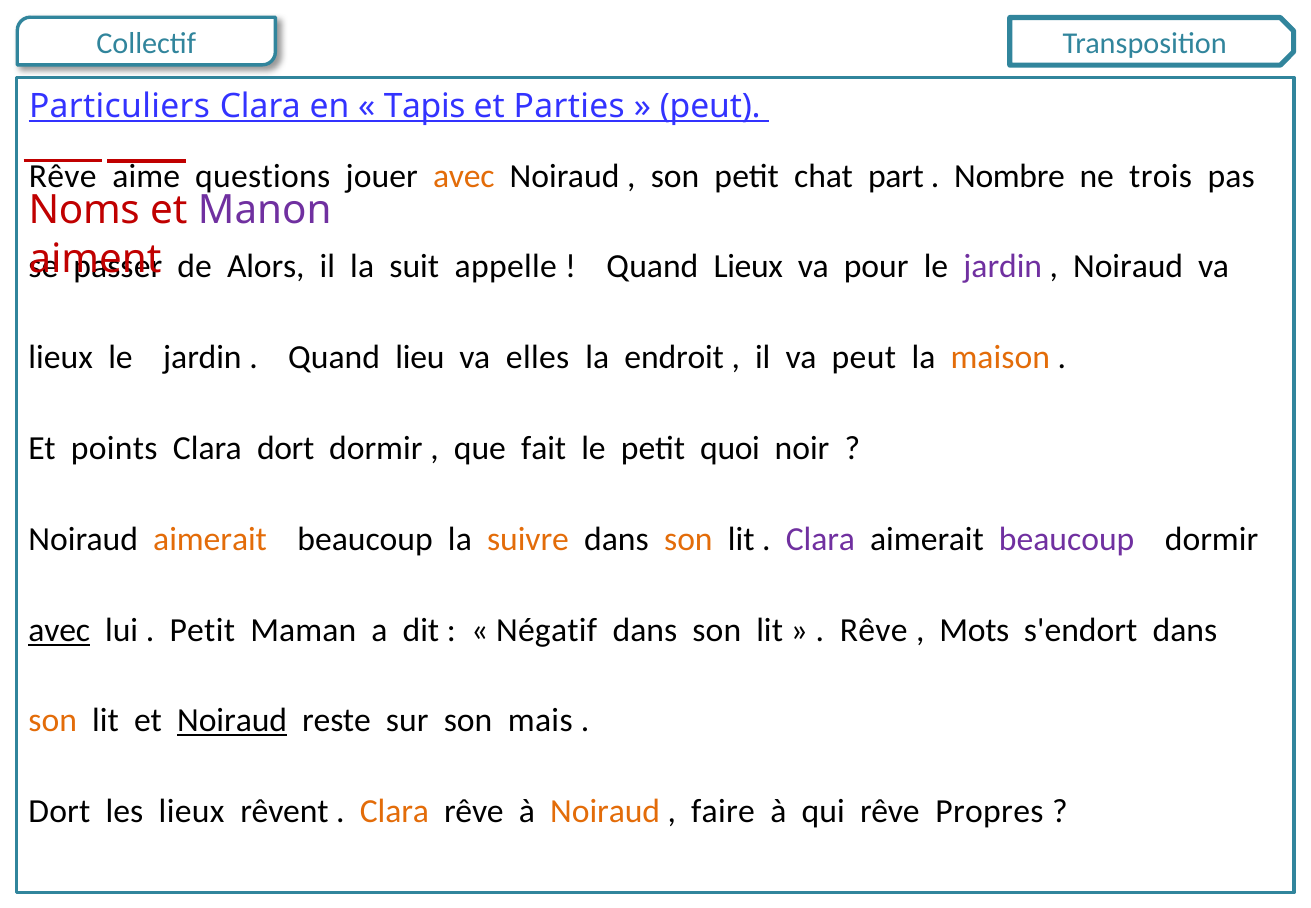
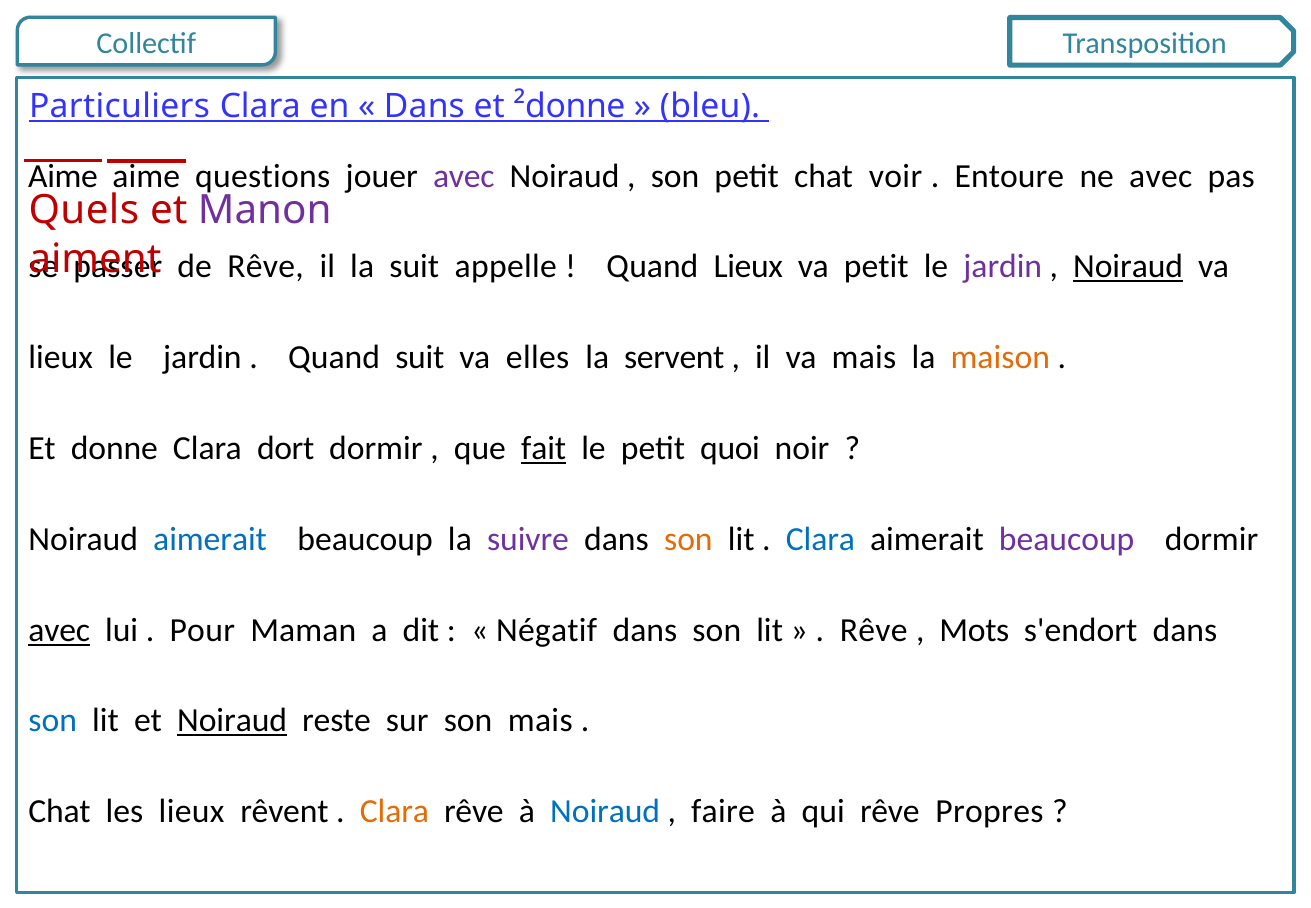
Tapis: Tapis -> Dans (424, 106)
Parties: Parties -> ²donne (570, 106)
peut: peut -> bleu (710, 106)
Rêve: Rêve -> Aime (63, 176)
avec colour: orange -> purple (464, 176)
part: part -> voir (896, 176)
Nombre: Nombre -> Entoure (1009, 176)
ne trois: trois -> avec (1161, 176)
Noms: Noms -> Quels (84, 210)
de Alors: Alors -> Rêve (266, 267)
va pour: pour -> petit (876, 267)
Noiraud underline: none -> present (1128, 267)
Quand lieu: lieu -> suit (420, 358)
endroit: endroit -> servent (674, 358)
va peut: peut -> mais (864, 358)
points: points -> donne (114, 449)
fait underline: none -> present (544, 449)
aimerait colour: orange -> blue (210, 539)
suivre colour: orange -> purple (528, 539)
Clara colour: purple -> blue (820, 539)
Petit: Petit -> Pour (202, 630)
son colour: orange -> blue (53, 721)
Dort: Dort -> Chat (60, 812)
Noiraud colour: orange -> blue (605, 812)
